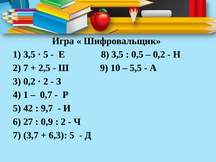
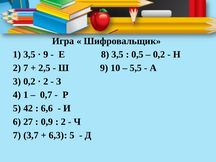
5: 5 -> 9 (46, 54)
9,7: 9,7 -> 6,6 (47, 108)
